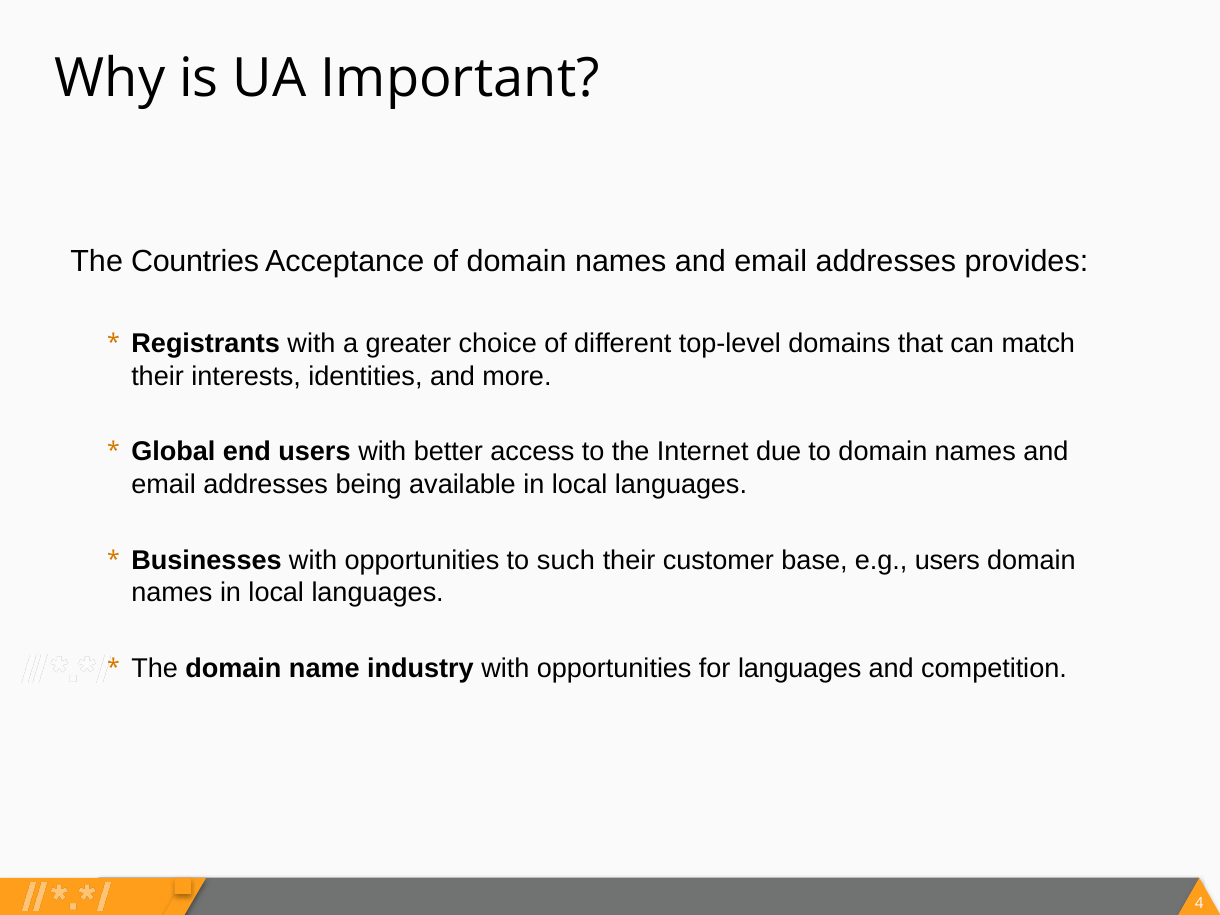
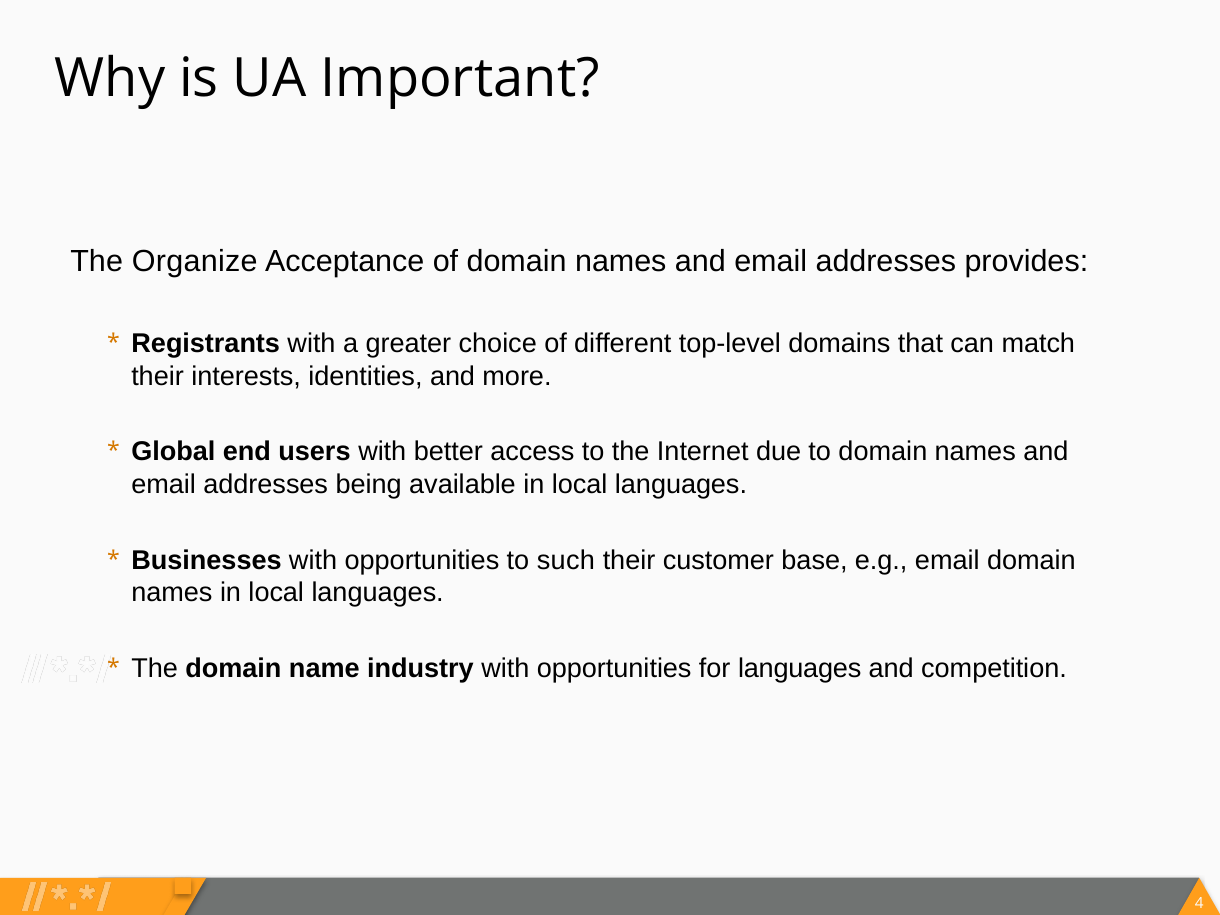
Countries: Countries -> Organize (195, 261)
e.g users: users -> email (947, 560)
